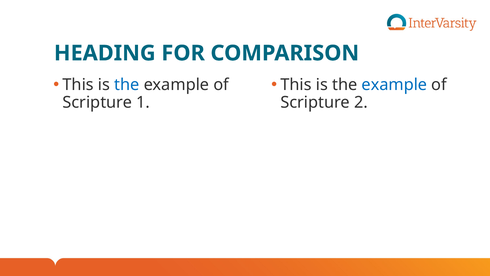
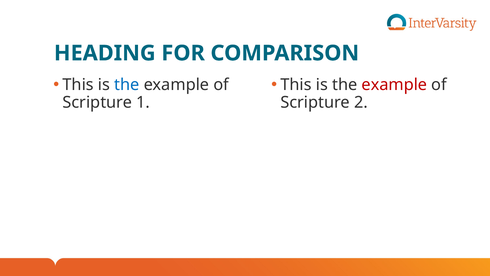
example colour: blue -> red (394, 85)
